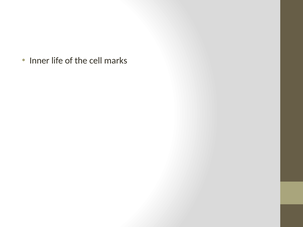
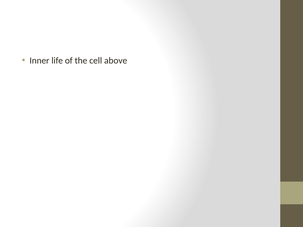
marks: marks -> above (116, 61)
